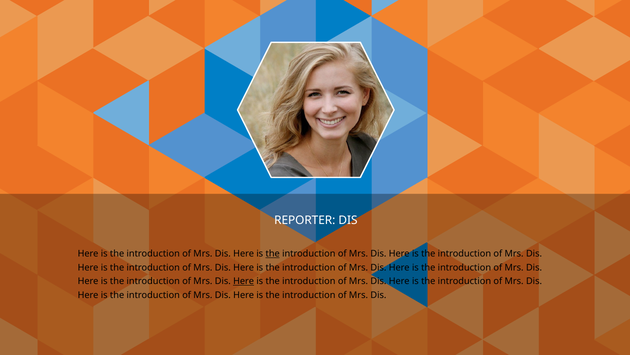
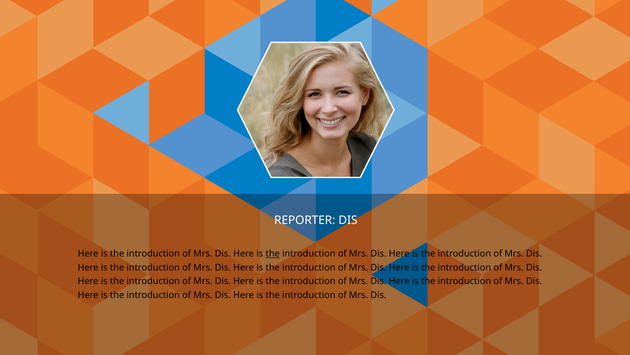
Here underline: present -> none (244, 281)
